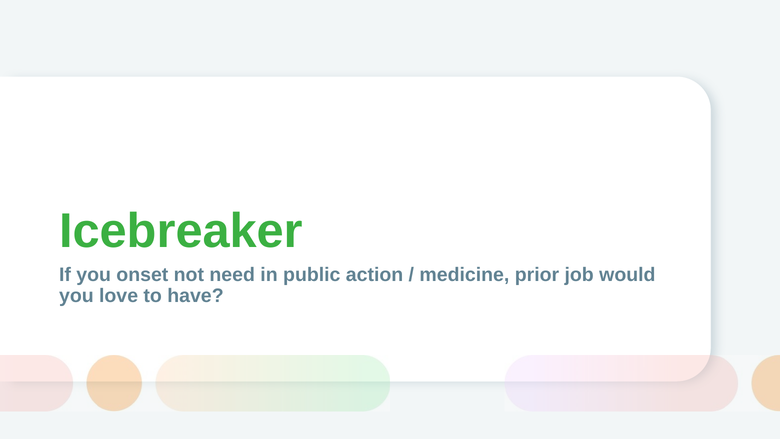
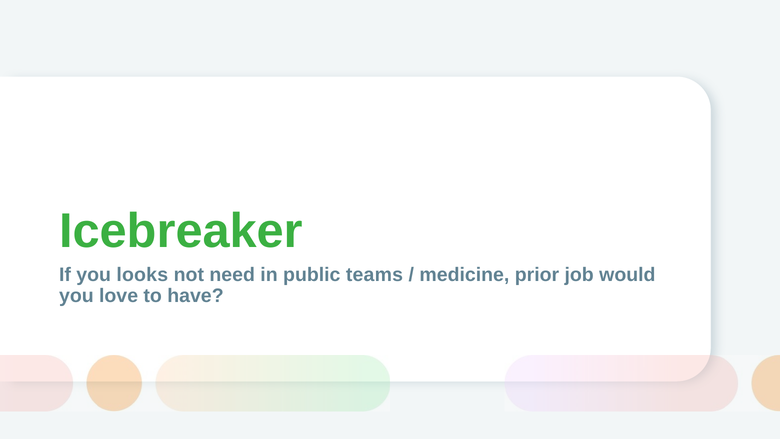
onset: onset -> looks (142, 275)
action: action -> teams (374, 275)
